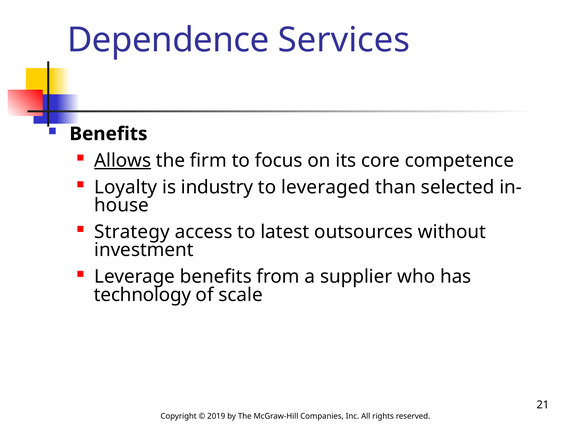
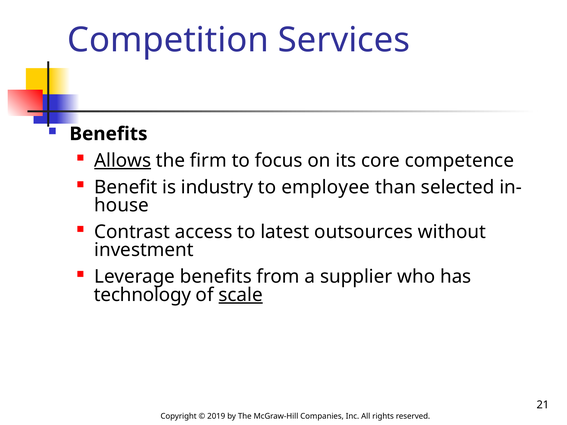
Dependence: Dependence -> Competition (168, 40)
Loyalty: Loyalty -> Benefit (126, 187)
leveraged: leveraged -> employee (326, 187)
Strategy: Strategy -> Contrast (132, 232)
scale underline: none -> present (241, 295)
